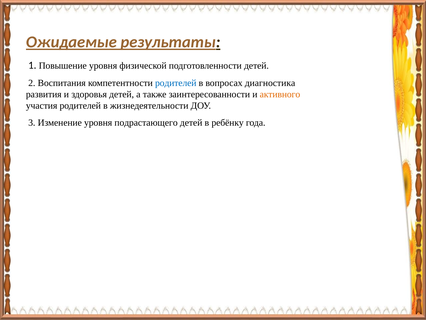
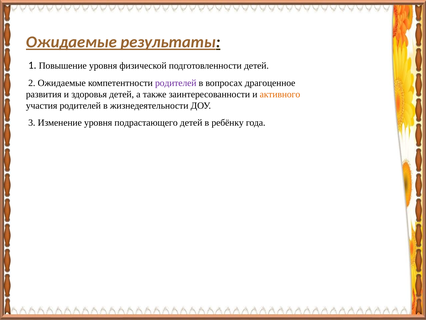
2 Воспитания: Воспитания -> Ожидаемые (62, 83)
родителей colour: blue -> purple (176, 83)
диагностика: диагностика -> драгоценное (270, 83)
